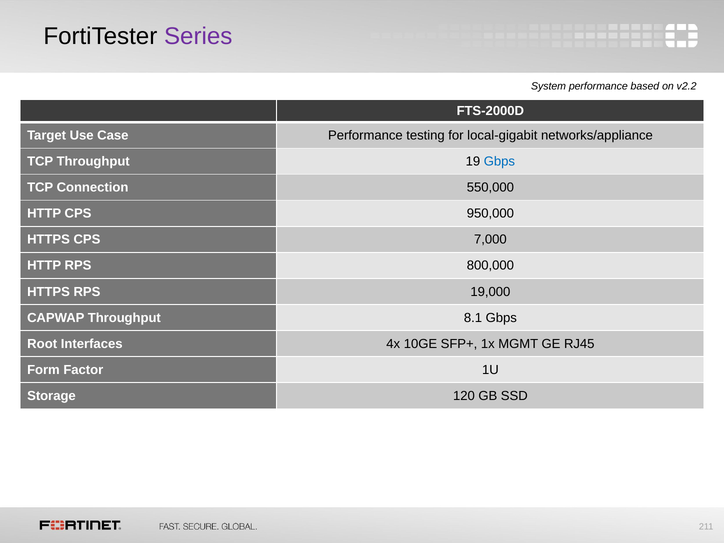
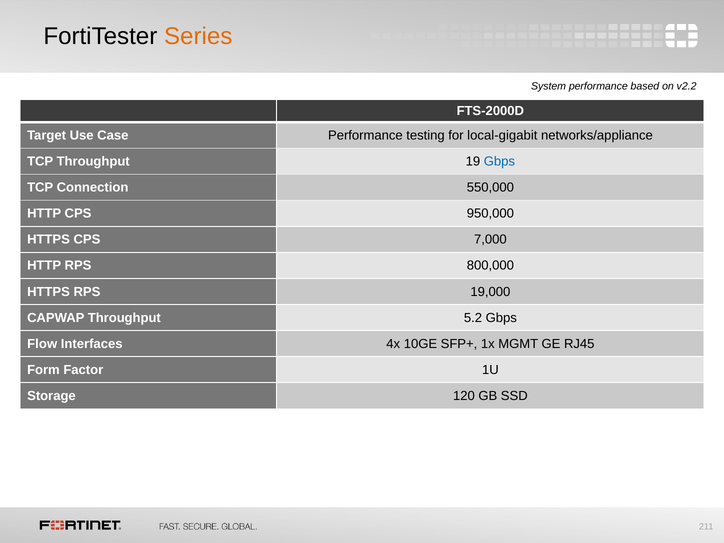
Series colour: purple -> orange (198, 36)
8.1: 8.1 -> 5.2 (473, 318)
Root: Root -> Flow (42, 344)
